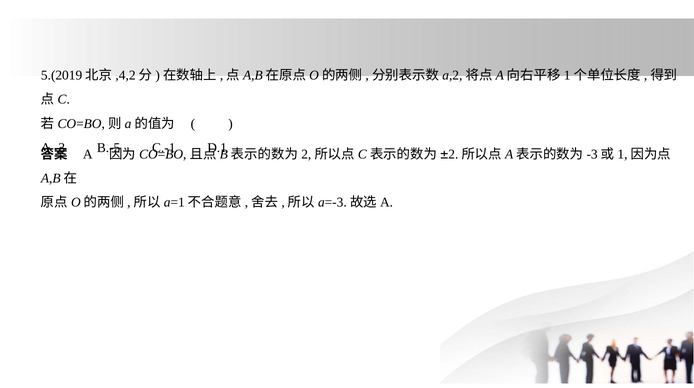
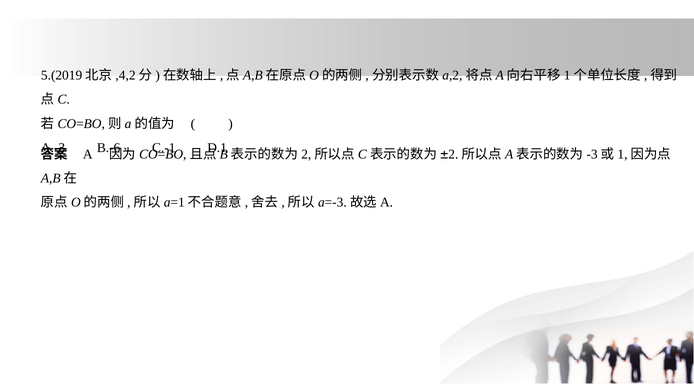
B.-5: B.-5 -> B.-6 (109, 148)
